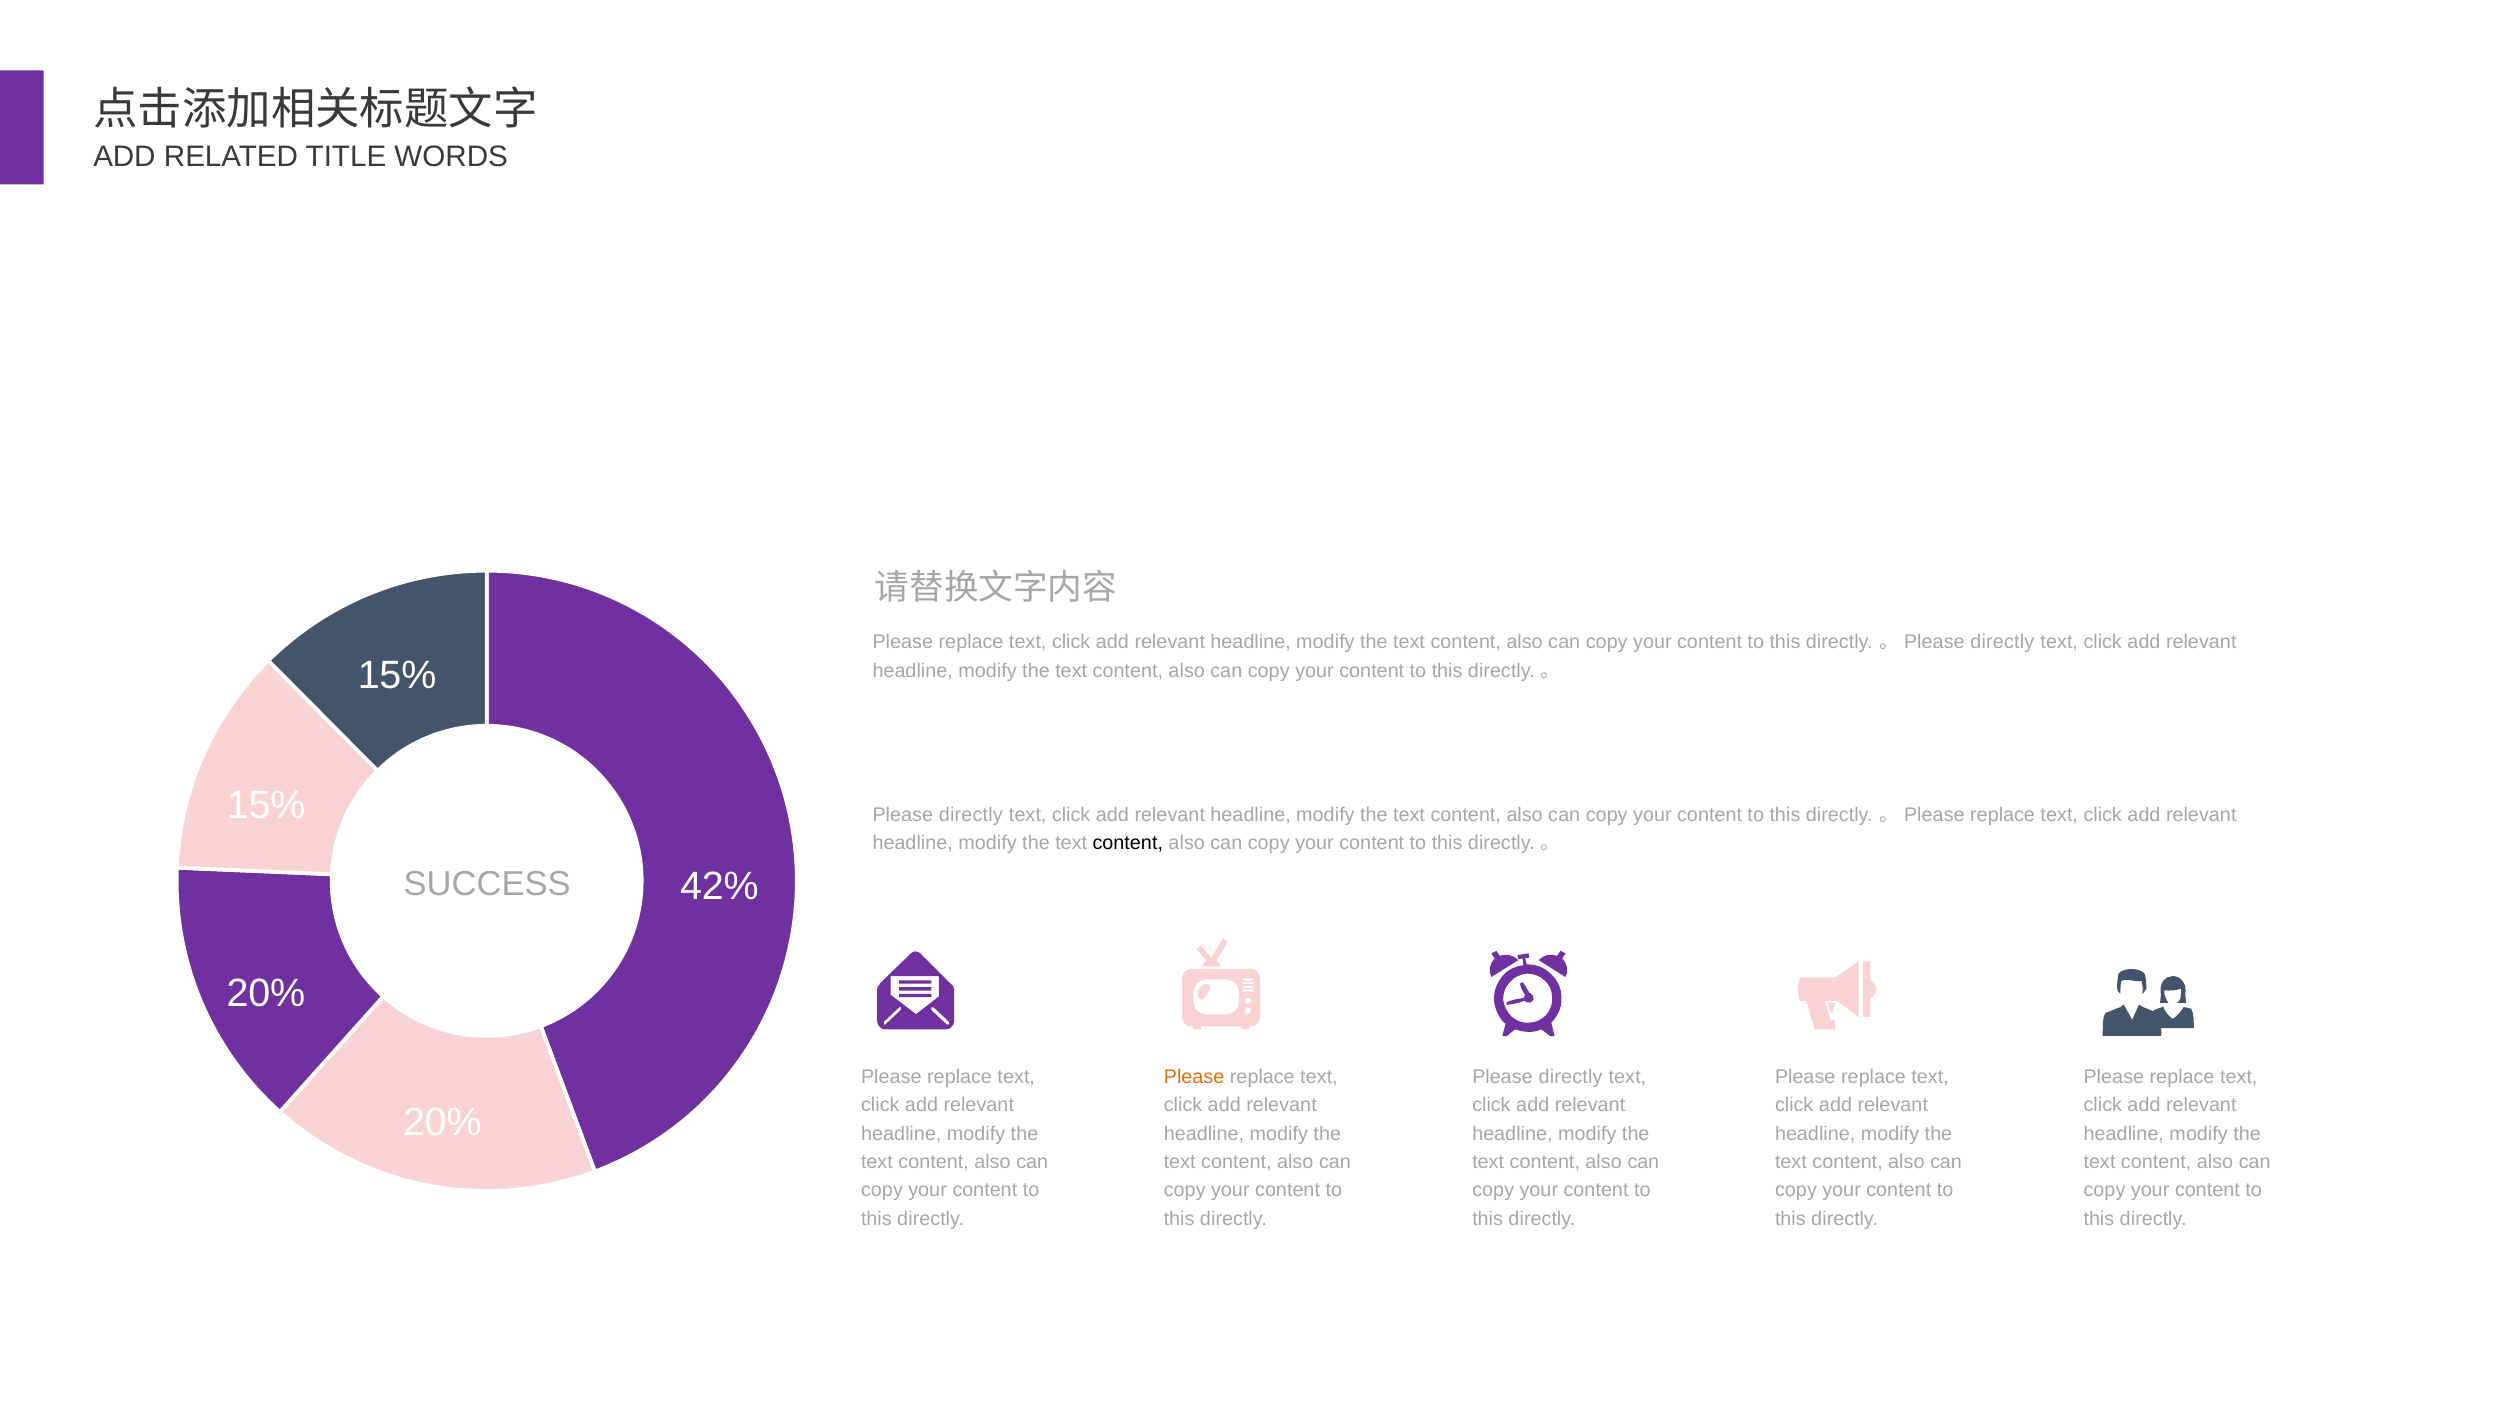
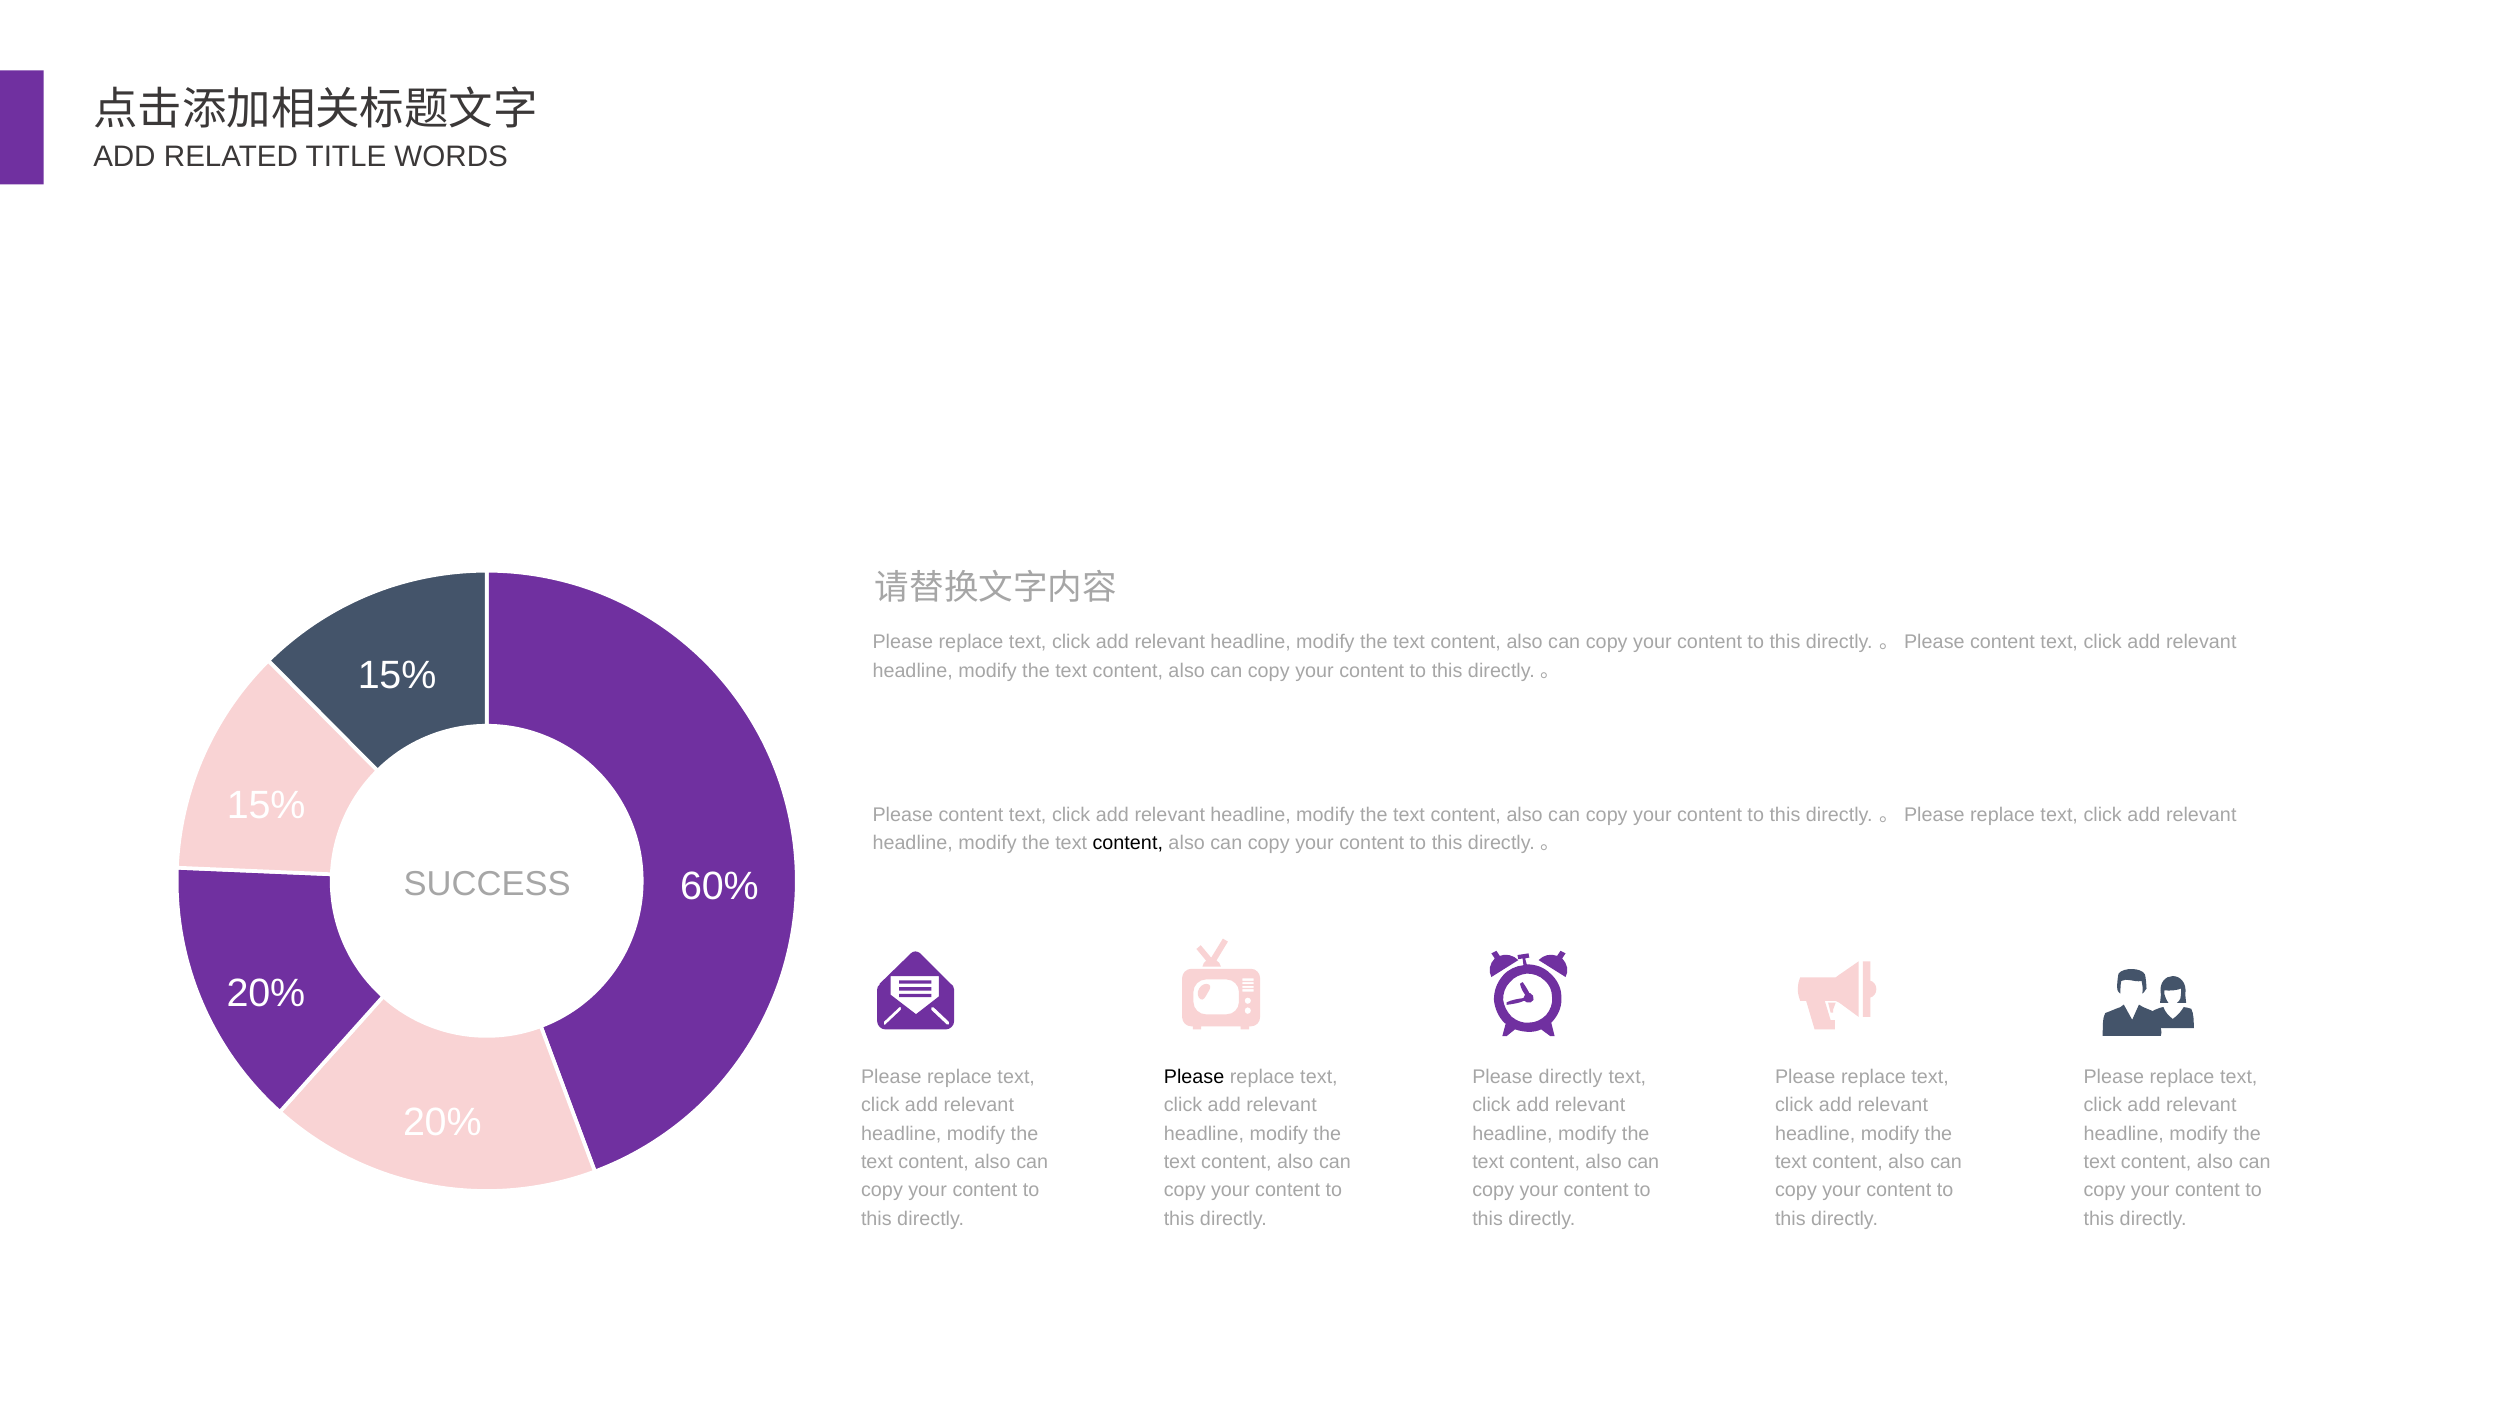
directly: directly -> content (2002, 642)
directly: directly -> content (971, 814)
42%: 42% -> 60% (719, 887)
Please colour: orange -> black (1194, 1077)
